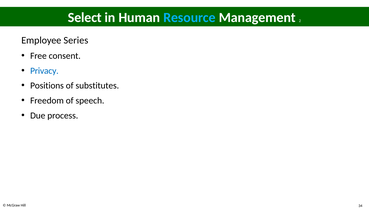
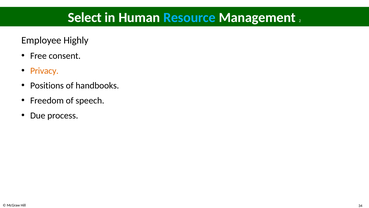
Series: Series -> Highly (76, 40)
Privacy colour: blue -> orange (44, 71)
substitutes: substitutes -> handbooks (97, 85)
